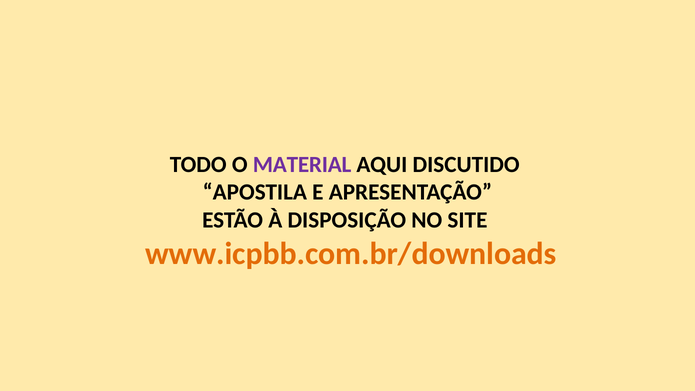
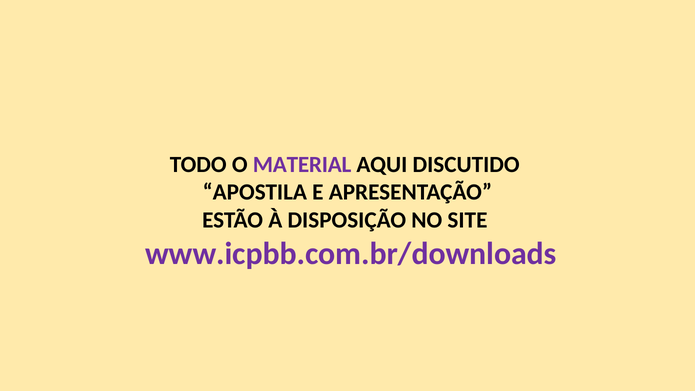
www.icpbb.com.br/downloads colour: orange -> purple (351, 254)
